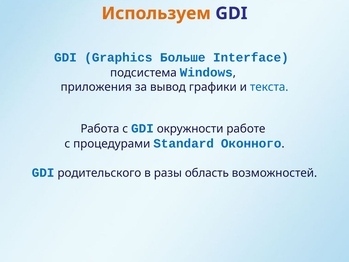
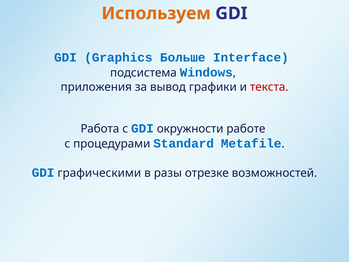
текста colour: blue -> red (269, 87)
Оконного: Оконного -> Metafile (251, 143)
родительского: родительского -> графическими (99, 173)
область: область -> отрезке (207, 173)
